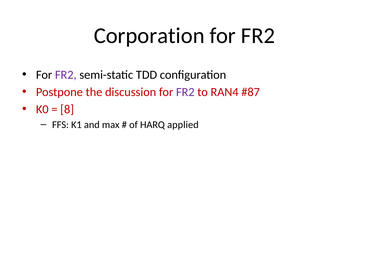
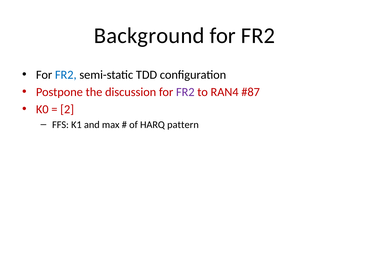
Corporation: Corporation -> Background (149, 36)
FR2 colour: purple -> blue (66, 75)
8: 8 -> 2 (67, 109)
applied: applied -> pattern (183, 125)
